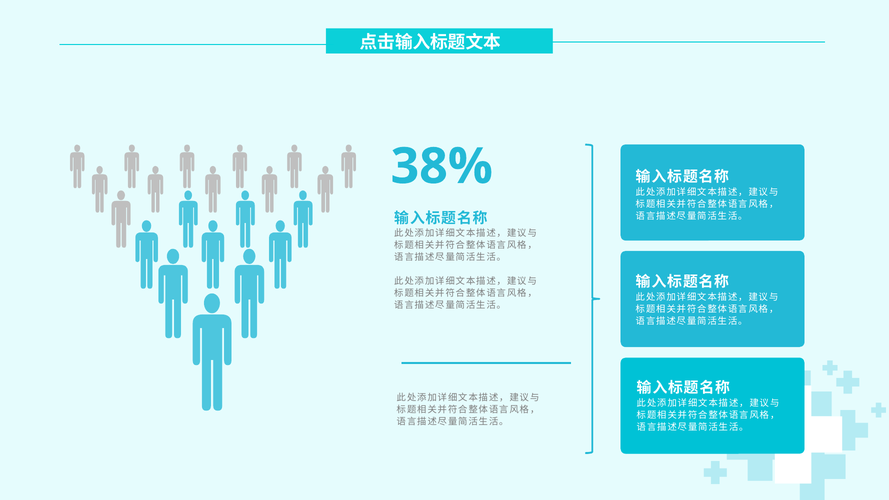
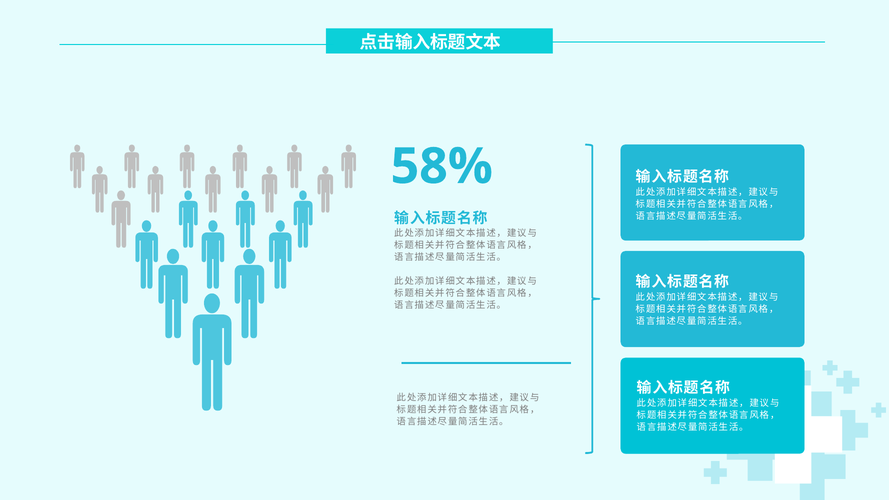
38%: 38% -> 58% (442, 167)
